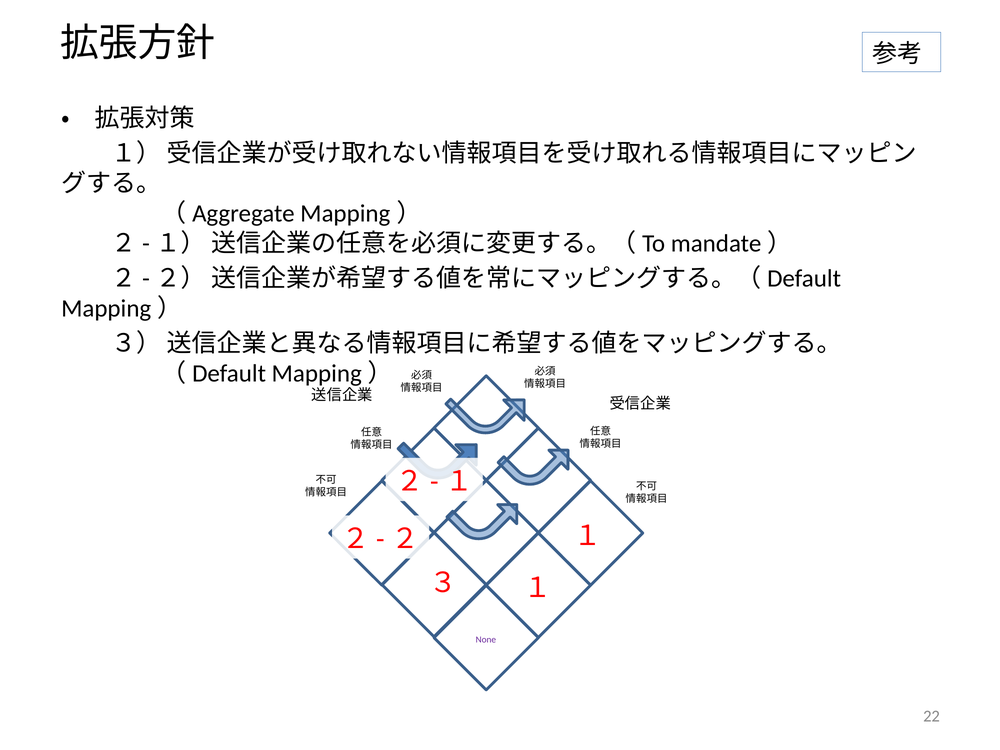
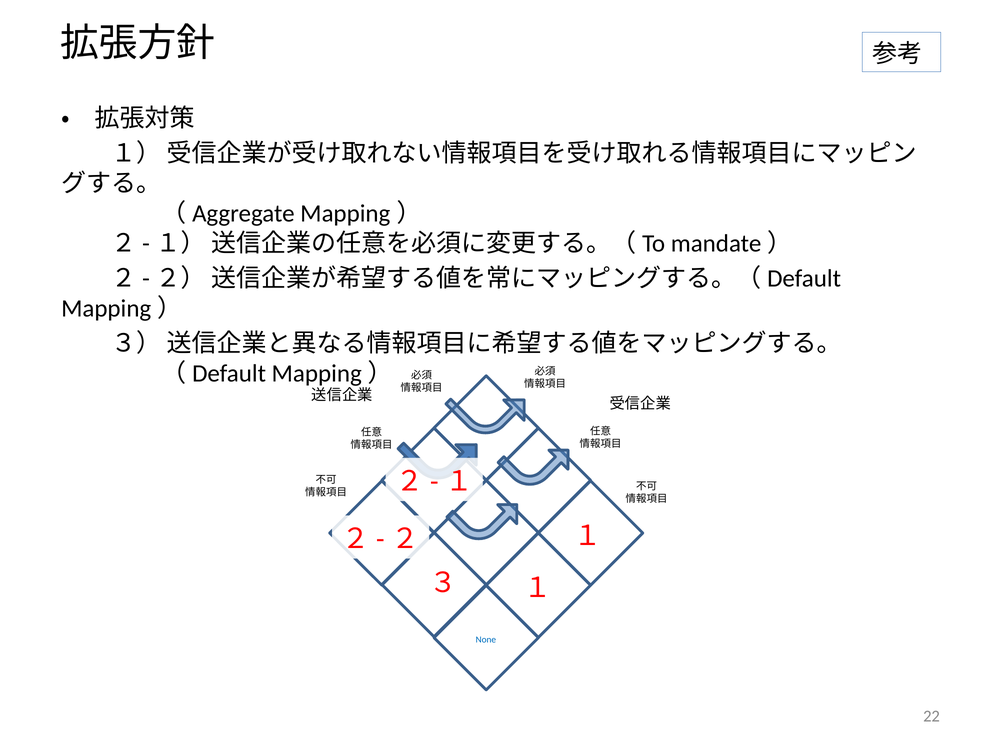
None colour: purple -> blue (486, 639)
